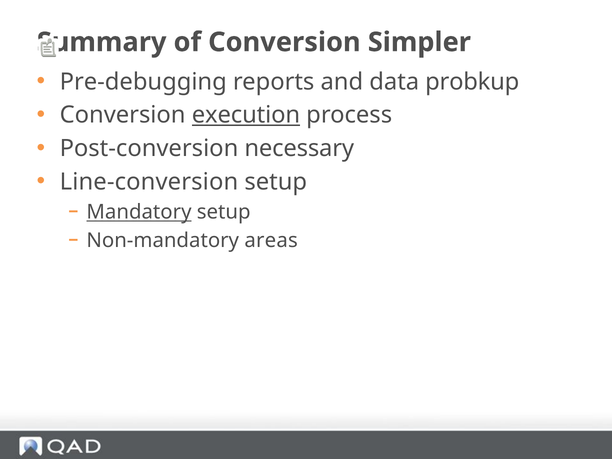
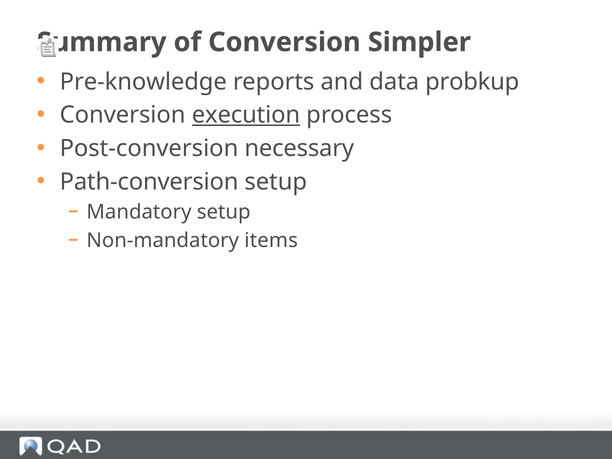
Pre-debugging: Pre-debugging -> Pre-knowledge (143, 82)
Line-conversion: Line-conversion -> Path-conversion (149, 182)
Mandatory underline: present -> none (139, 212)
areas: areas -> items (271, 241)
